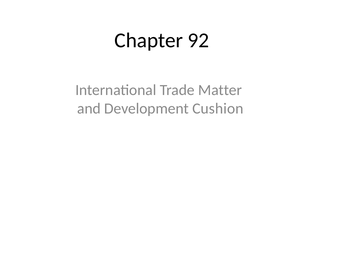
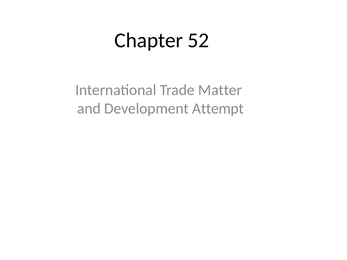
92: 92 -> 52 (198, 41)
Cushion: Cushion -> Attempt (218, 109)
